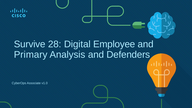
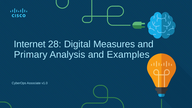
Survive: Survive -> Internet (30, 44)
Employee: Employee -> Measures (114, 44)
Defenders: Defenders -> Examples (128, 55)
